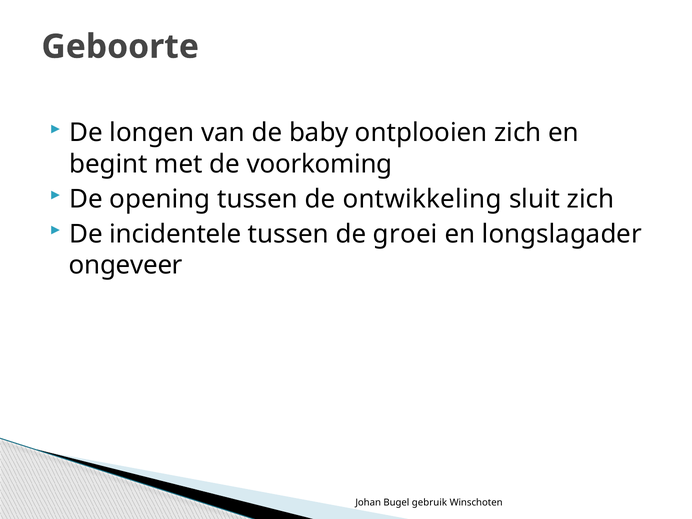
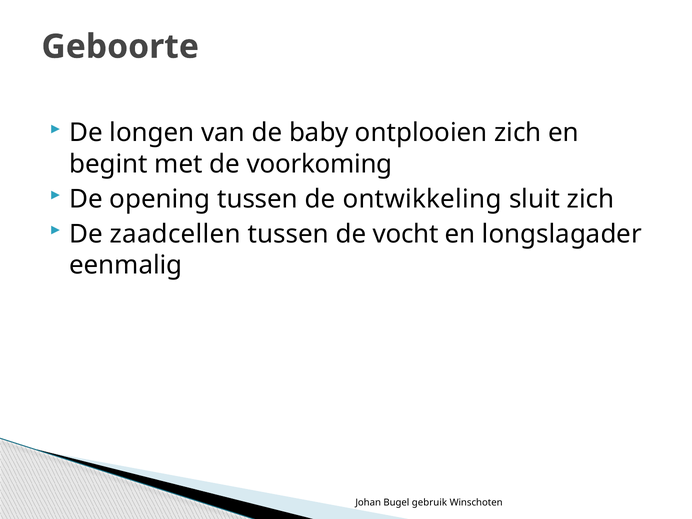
incidentele: incidentele -> zaadcellen (175, 234)
groei: groei -> vocht (406, 234)
ongeveer: ongeveer -> eenmalig (126, 265)
